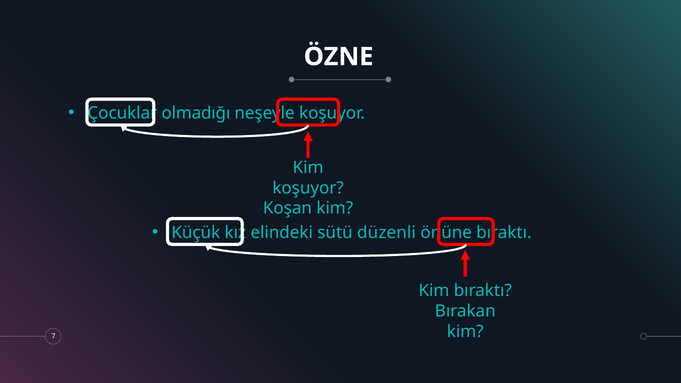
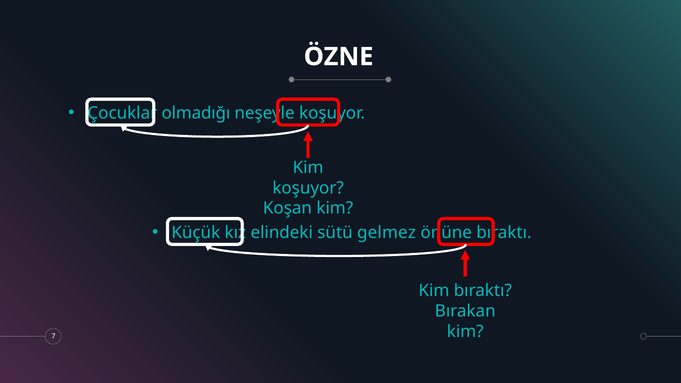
düzenli: düzenli -> gelmez (386, 233)
